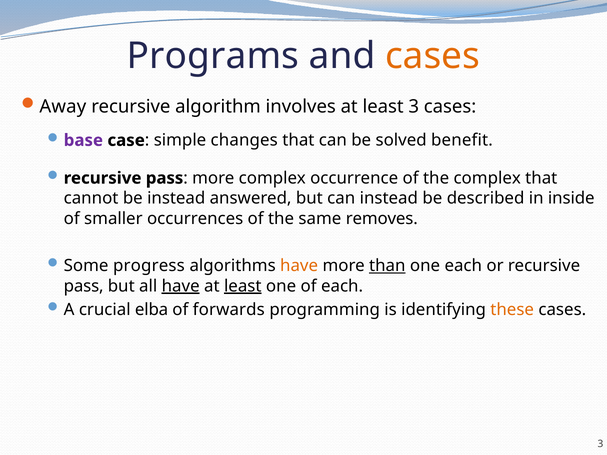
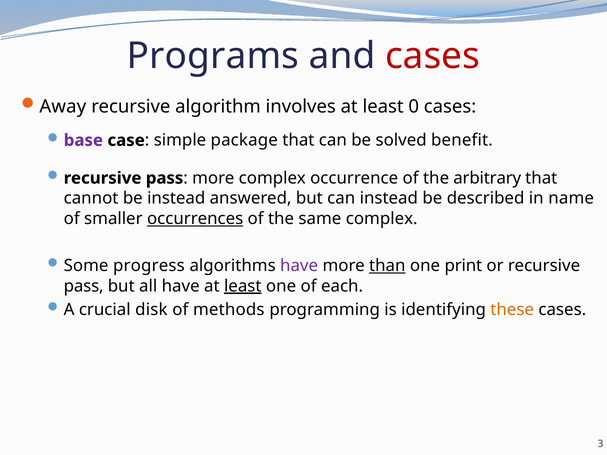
cases colour: orange -> red (433, 56)
least 3: 3 -> 0 (414, 107)
changes: changes -> package (244, 140)
the complex: complex -> arbitrary (487, 178)
inside: inside -> name (571, 198)
occurrences underline: none -> present (195, 219)
same removes: removes -> complex (382, 219)
have colour: orange -> purple (299, 266)
one each: each -> print (463, 266)
have underline: present -> none (181, 286)
elba: elba -> disk (151, 310)
forwards: forwards -> methods (229, 310)
